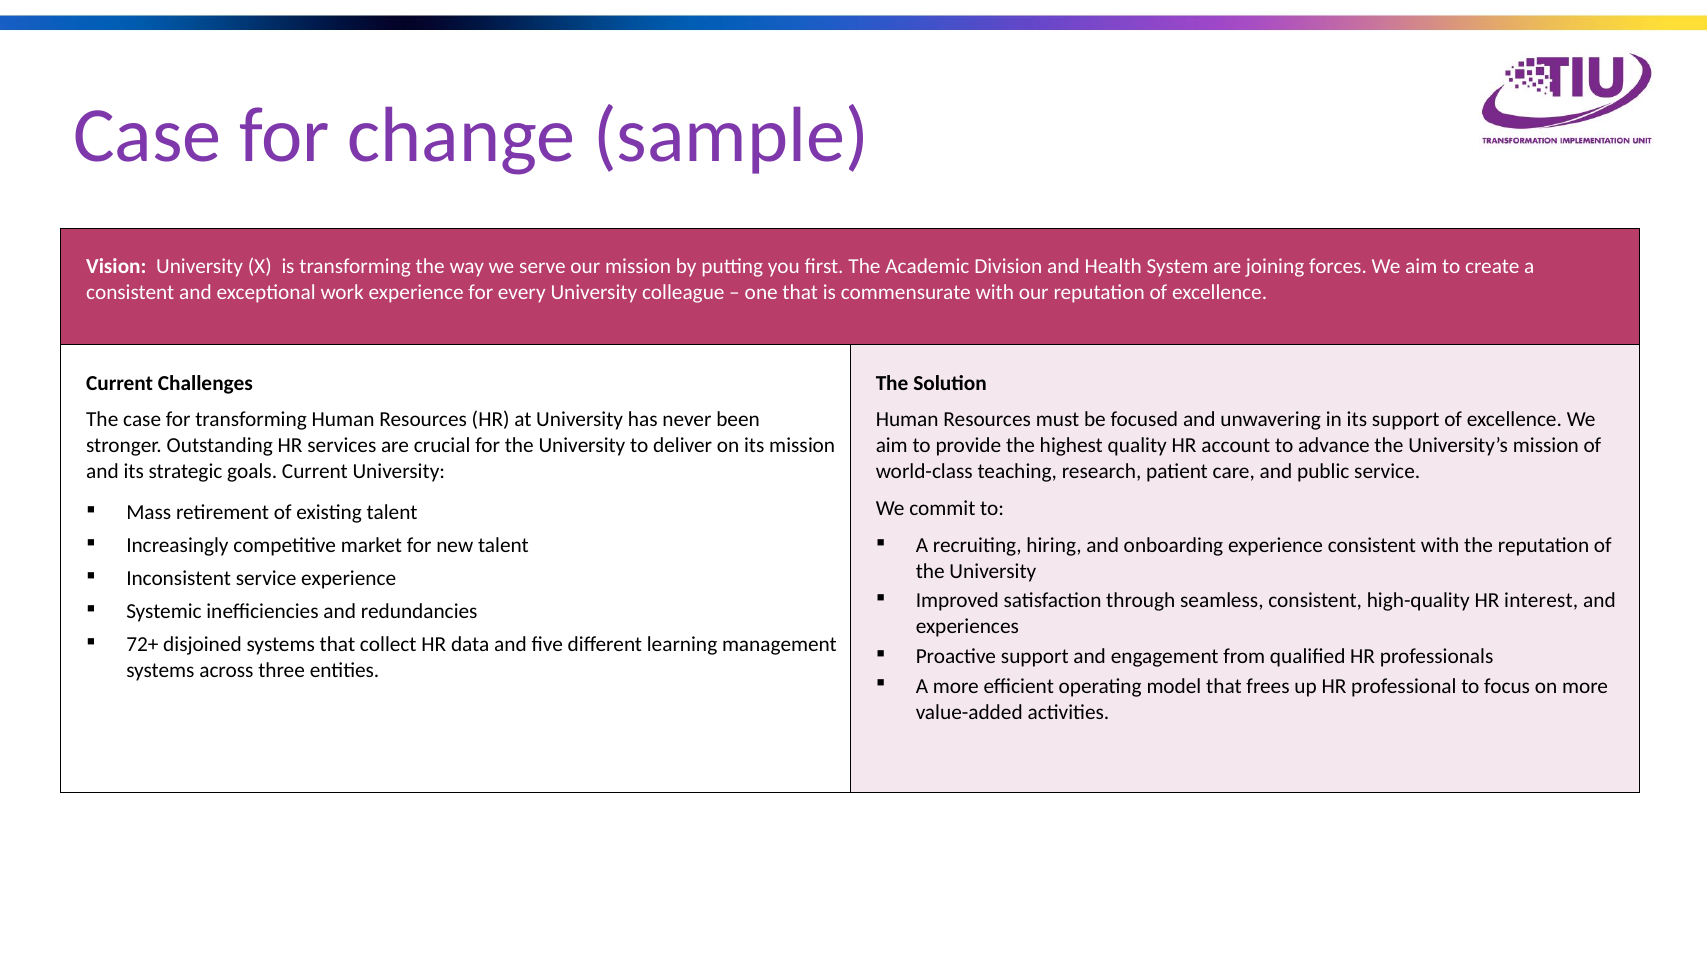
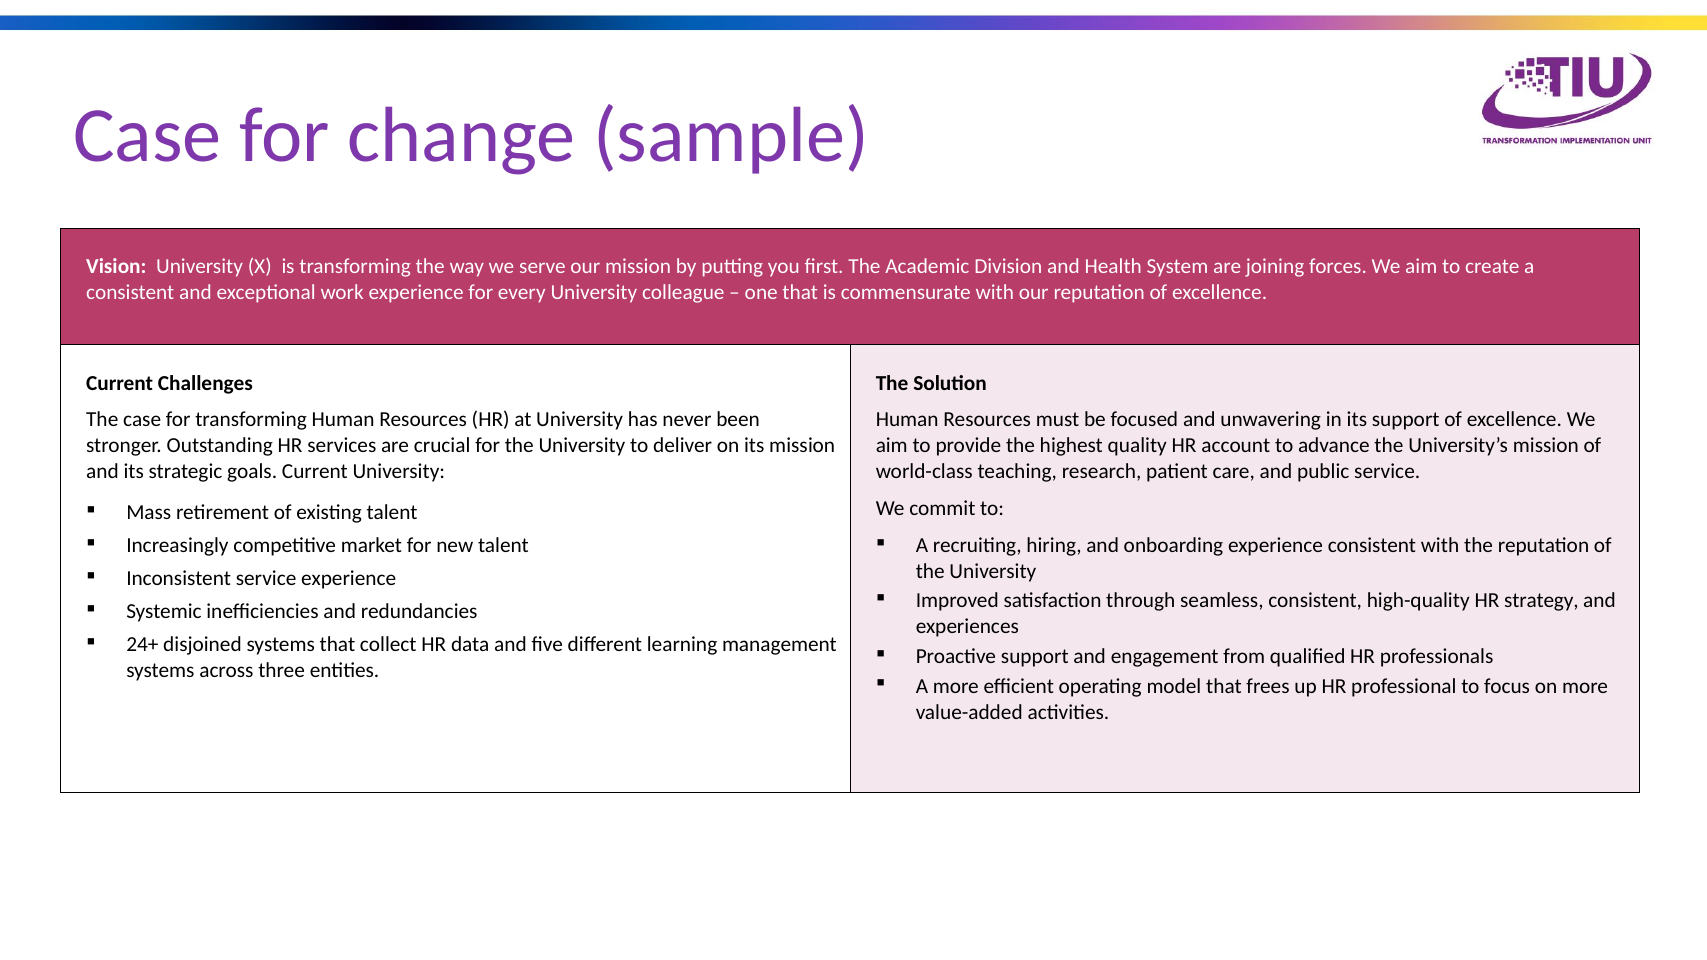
interest: interest -> strategy (1541, 601)
72+: 72+ -> 24+ (142, 645)
